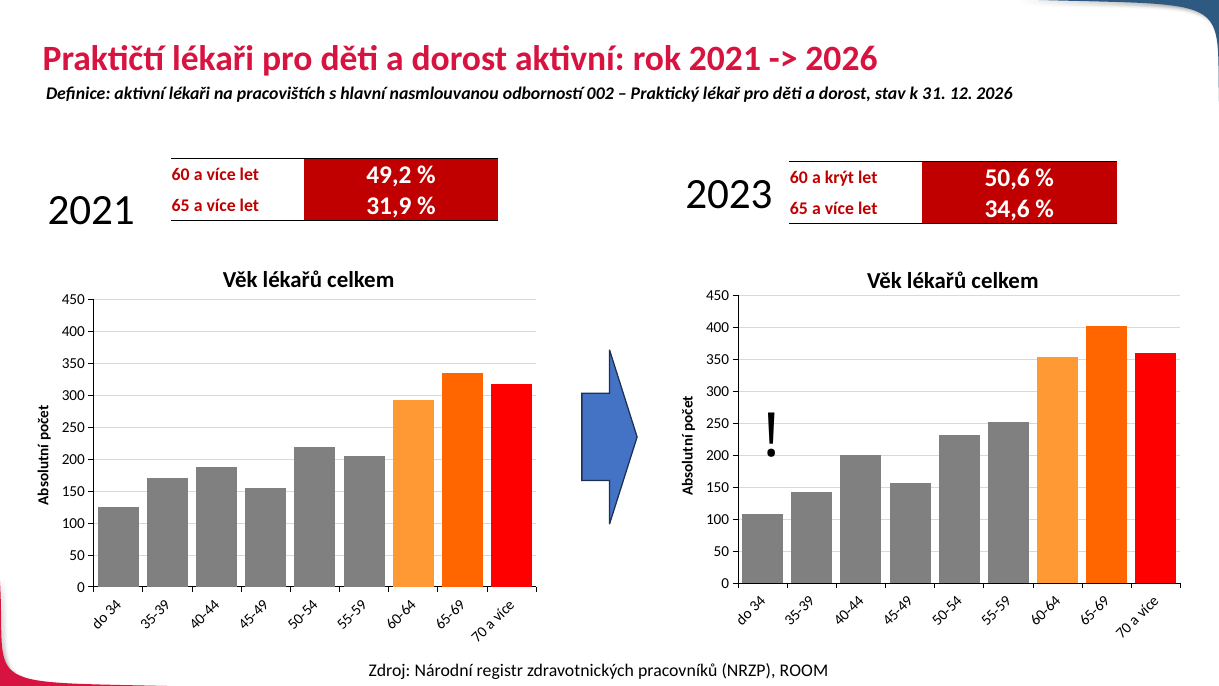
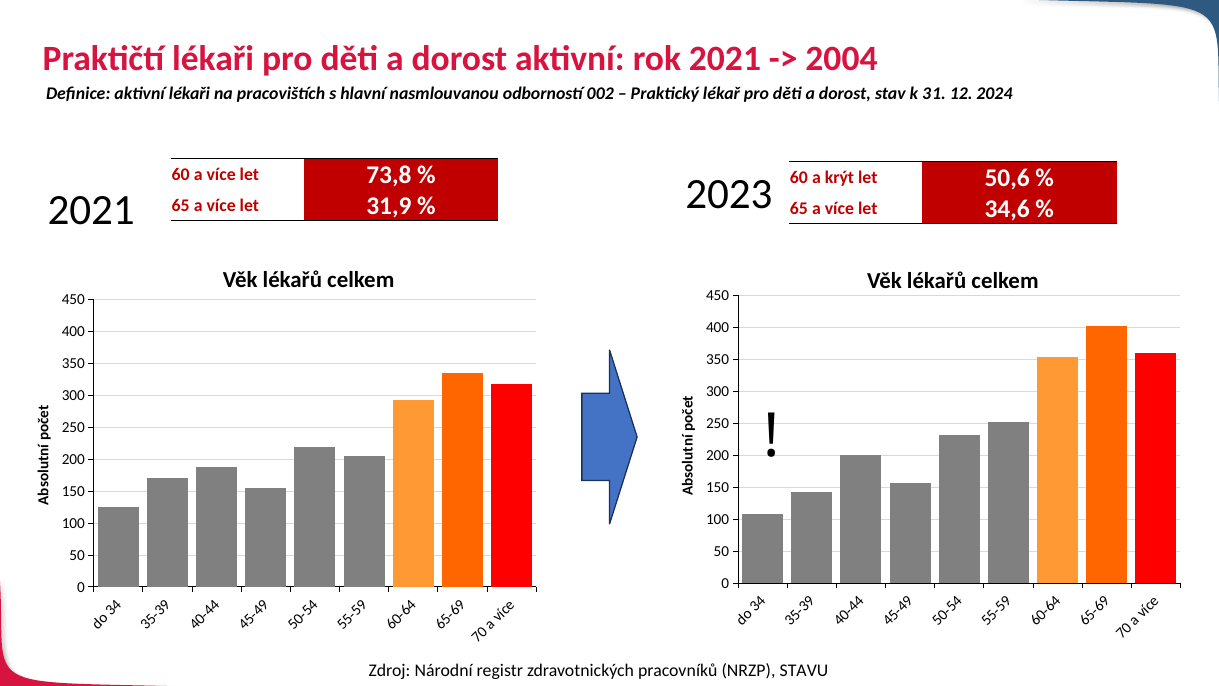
2026: 2026 -> 2004 (841, 59)
12 2026: 2026 -> 2024 (994, 94)
49,2: 49,2 -> 73,8 (389, 175)
ROOM: ROOM -> STAVU (804, 670)
